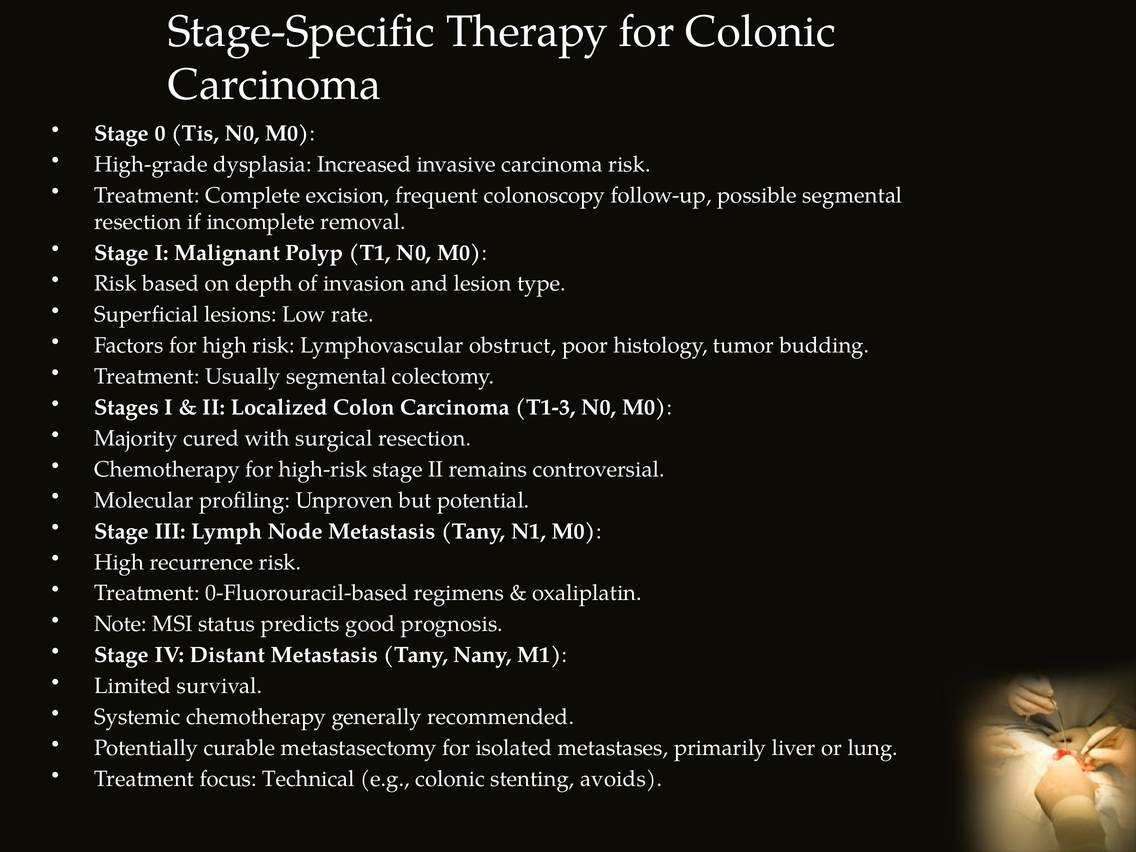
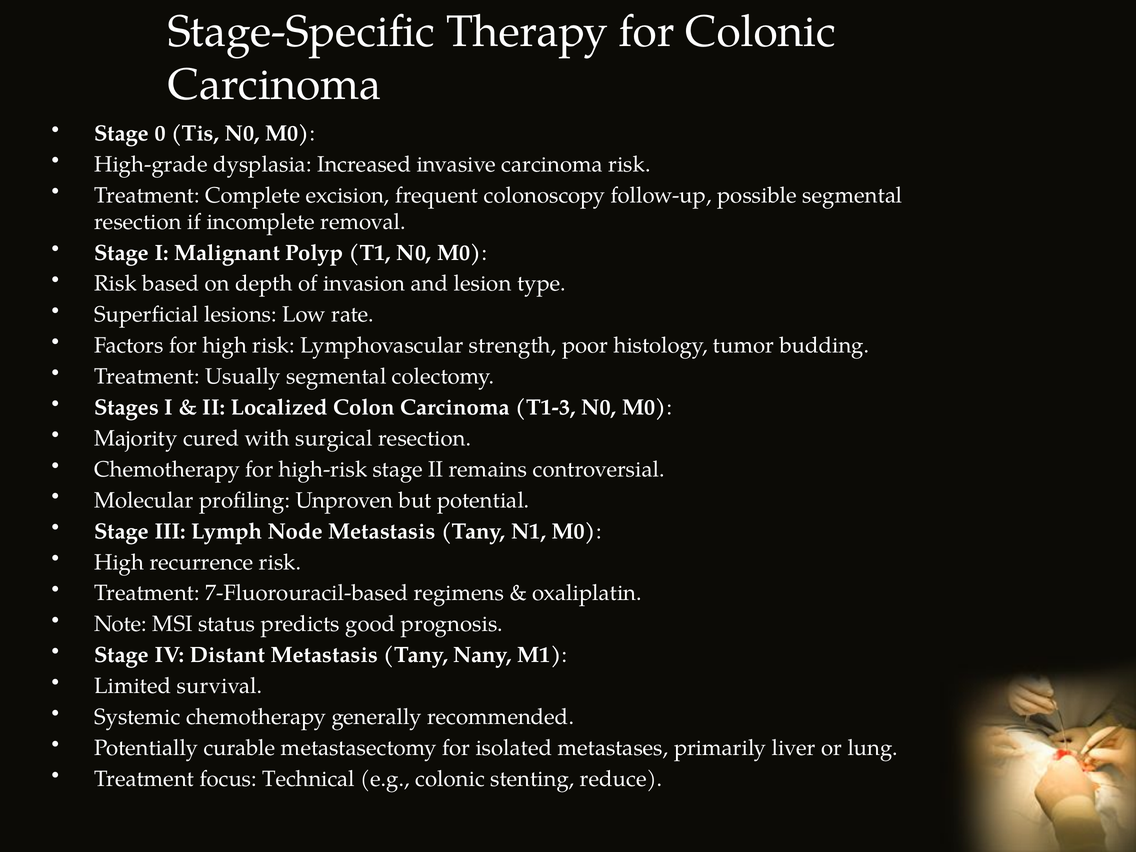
obstruct: obstruct -> strength (513, 346)
0-Fluorouracil-based: 0-Fluorouracil-based -> 7-Fluorouracil-based (307, 593)
avoids: avoids -> reduce (621, 779)
